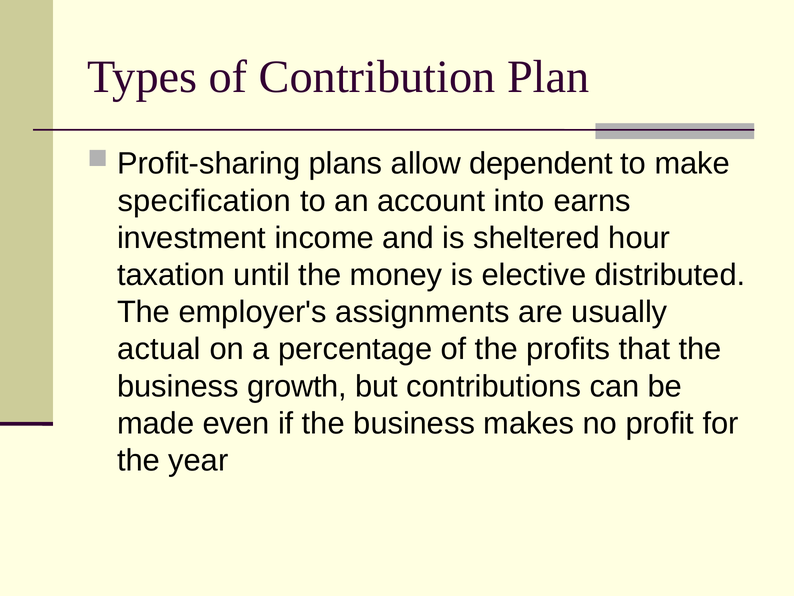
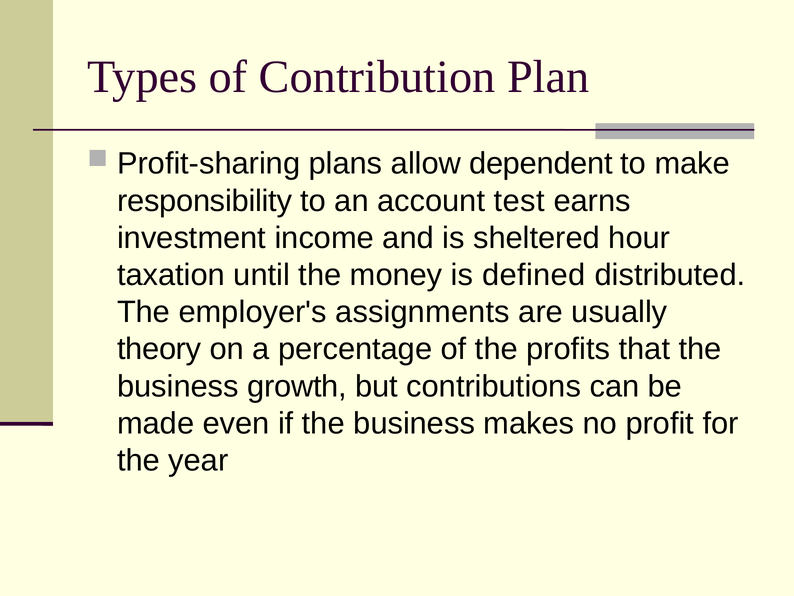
specification: specification -> responsibility (205, 201)
into: into -> test (519, 201)
elective: elective -> defined (534, 275)
actual: actual -> theory (159, 349)
